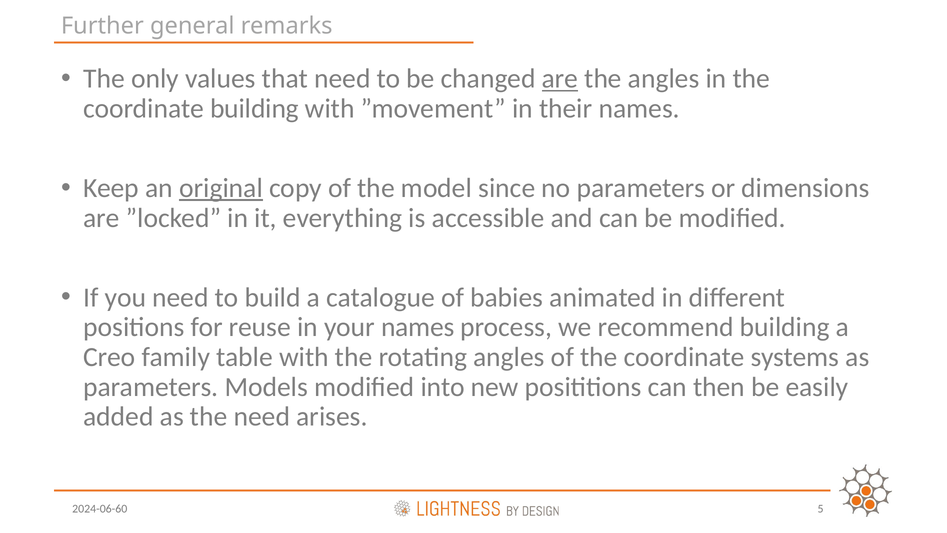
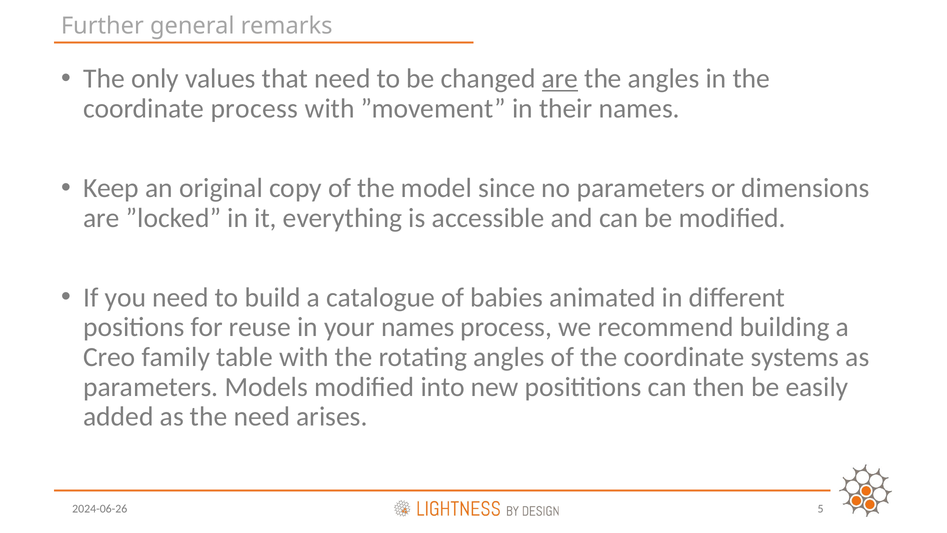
coordinate building: building -> process (254, 109)
original underline: present -> none (221, 188)
2024-06-60: 2024-06-60 -> 2024-06-26 (100, 509)
